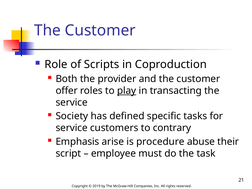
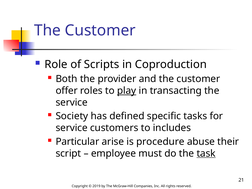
contrary: contrary -> includes (172, 128)
Emphasis: Emphasis -> Particular (77, 142)
task underline: none -> present (206, 153)
